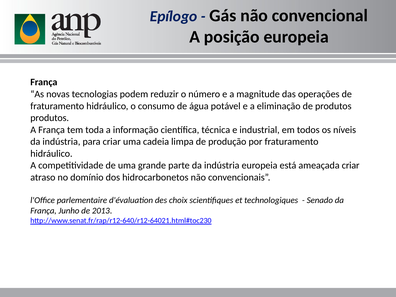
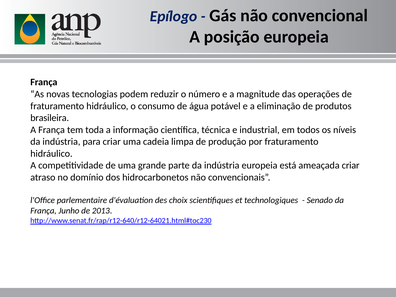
produtos: produtos -> brasileira (50, 118)
